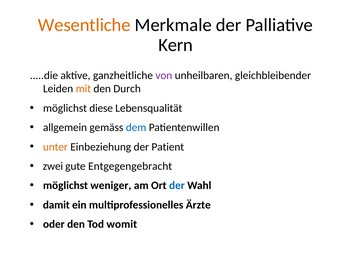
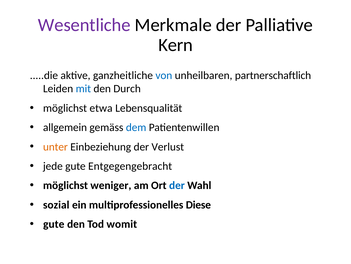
Wesentliche colour: orange -> purple (84, 25)
von colour: purple -> blue (164, 75)
gleichbleibender: gleichbleibender -> partnerschaftlich (273, 75)
mit colour: orange -> blue (83, 89)
diese: diese -> etwa (101, 108)
Patient: Patient -> Verlust (168, 146)
zwei: zwei -> jede (53, 166)
damit: damit -> sozial (56, 204)
Ärzte: Ärzte -> Diese (198, 204)
oder: oder -> gute (54, 224)
